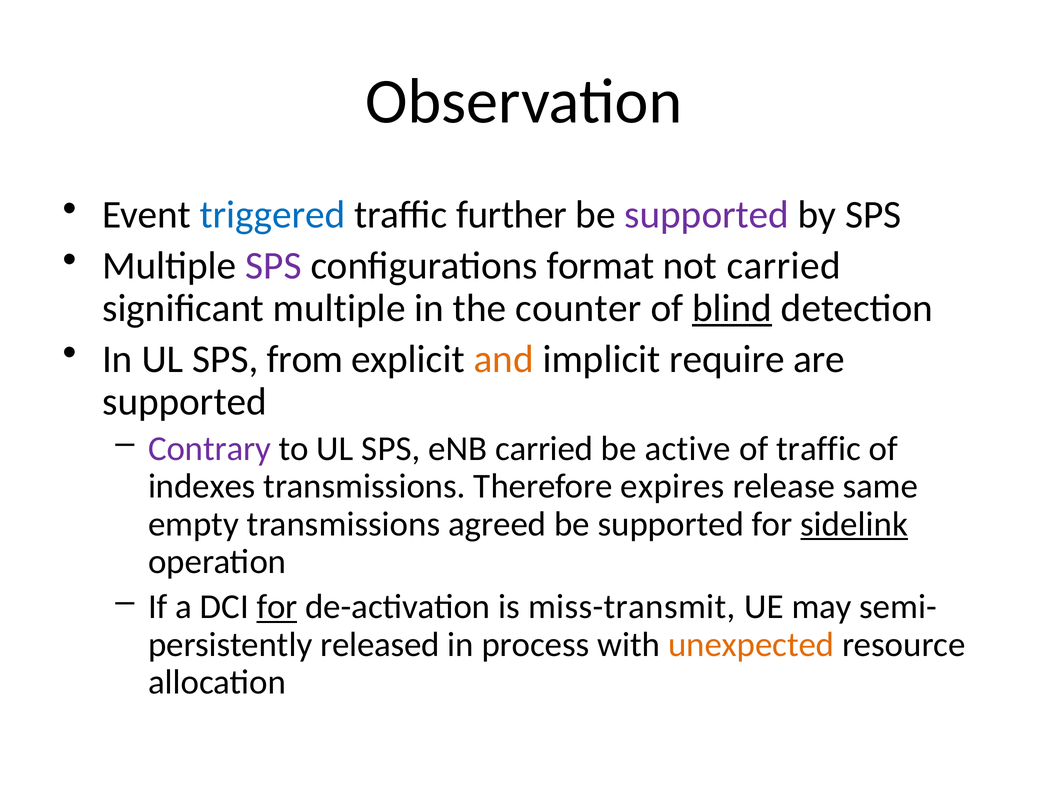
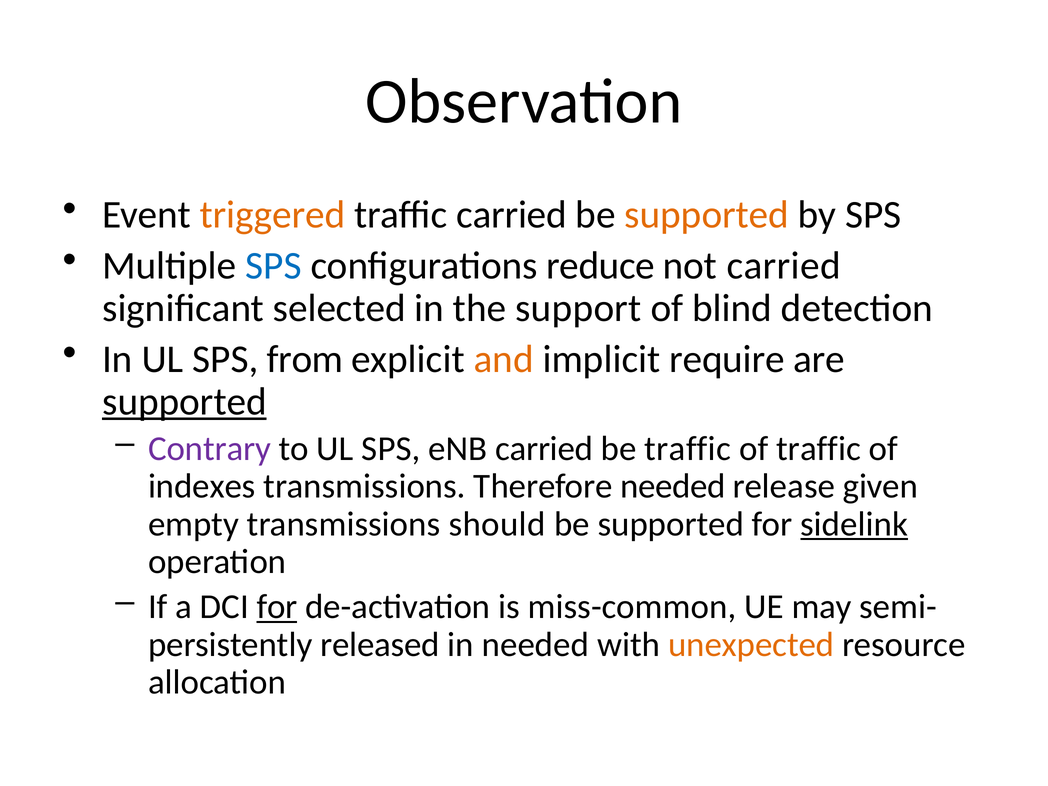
triggered colour: blue -> orange (273, 215)
traffic further: further -> carried (511, 215)
supported colour: purple -> orange (707, 215)
SPS colour: purple -> blue (274, 266)
format: format -> reduce (600, 266)
significant multiple: multiple -> selected (339, 308)
counter: counter -> support (578, 308)
blind underline: present -> none (732, 308)
supported underline: none -> present (184, 402)
be active: active -> traffic (688, 449)
Therefore expires: expires -> needed (673, 486)
same: same -> given (880, 486)
agreed: agreed -> should (497, 524)
miss-transmit: miss-transmit -> miss-common (632, 607)
in process: process -> needed (535, 645)
